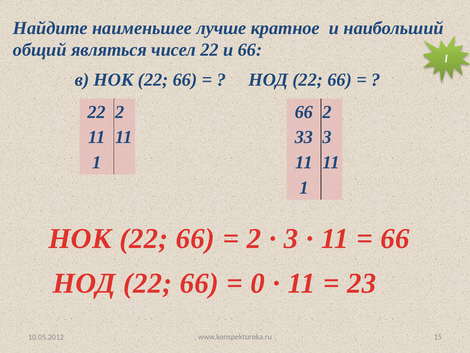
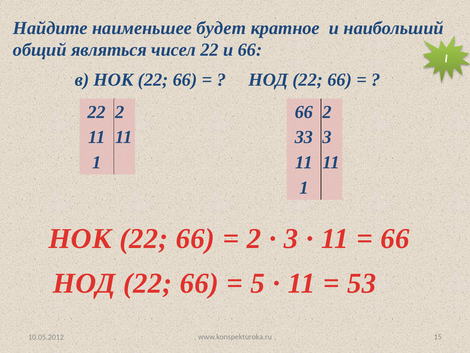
лучше: лучше -> будет (221, 28)
0: 0 -> 5 (258, 283)
23: 23 -> 53 (362, 283)
